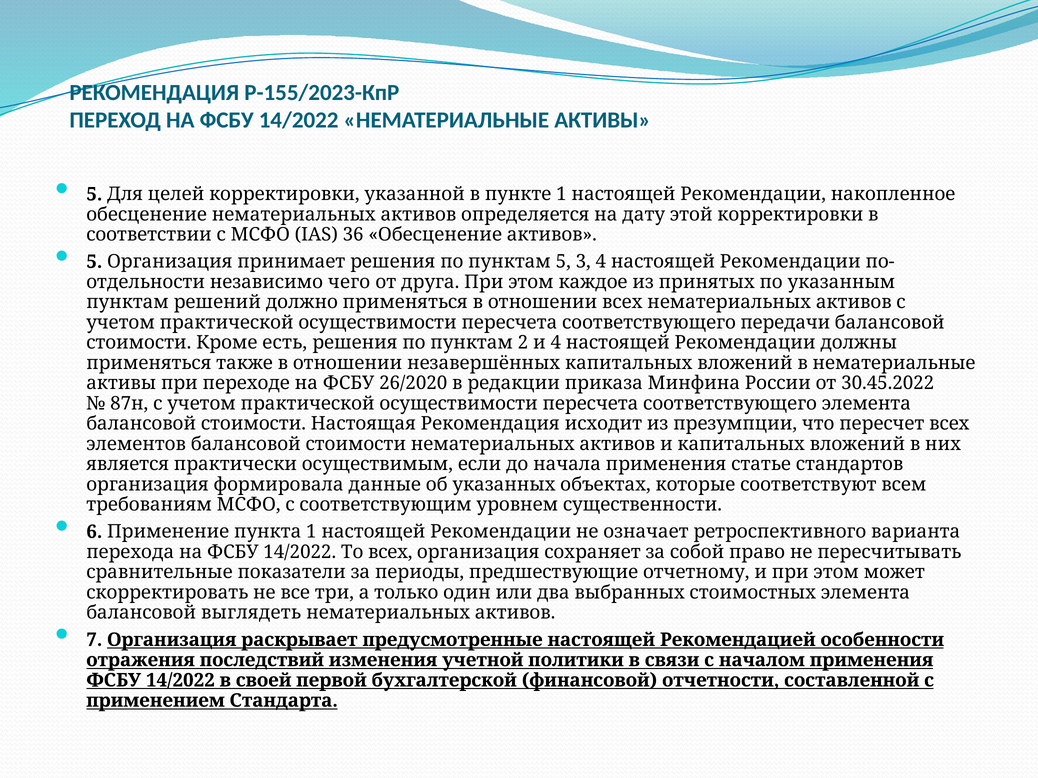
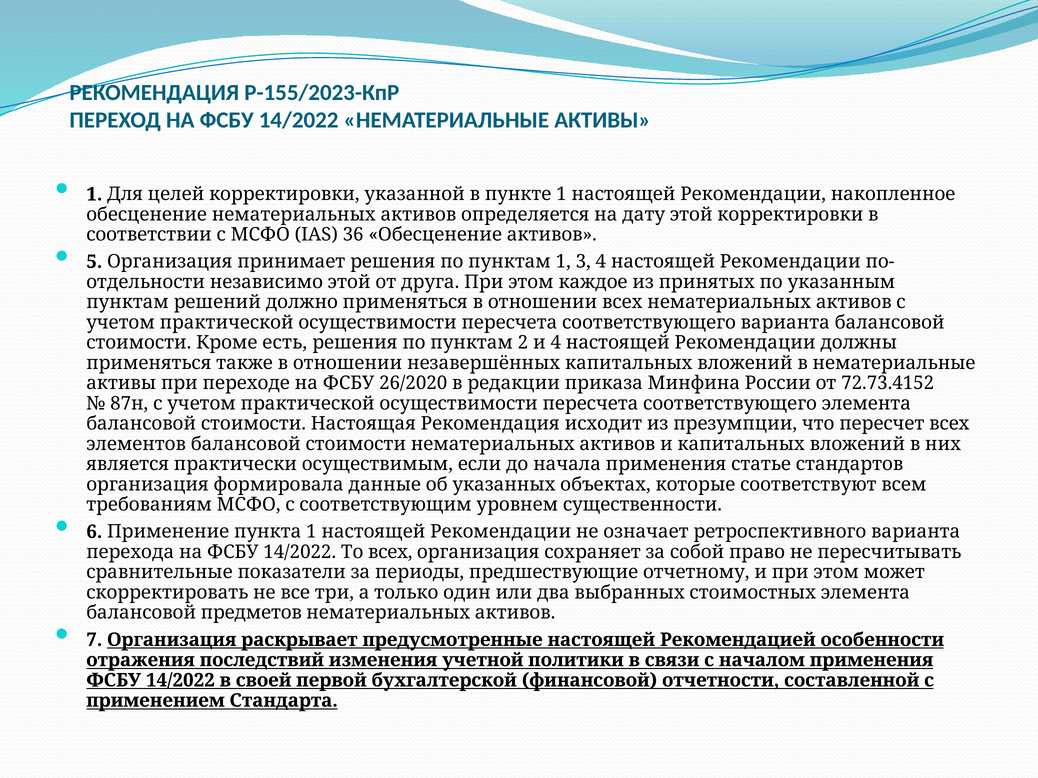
5: 5 -> 1 (94, 194)
пунктам 5: 5 -> 1 (563, 262)
независимо чего: чего -> этой (349, 282)
соответствующего передачи: передачи -> варианта (785, 323)
30.45.2022: 30.45.2022 -> 72.73.4152 (888, 384)
выглядеть: выглядеть -> предметов (251, 613)
